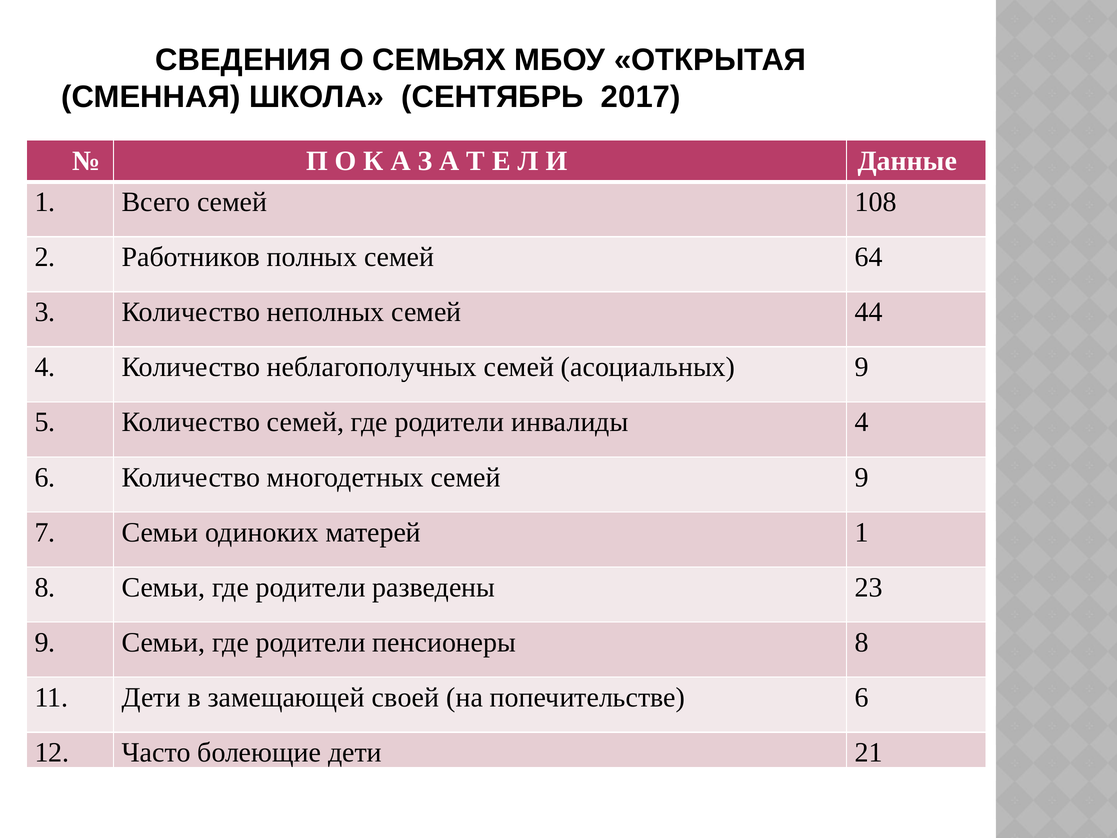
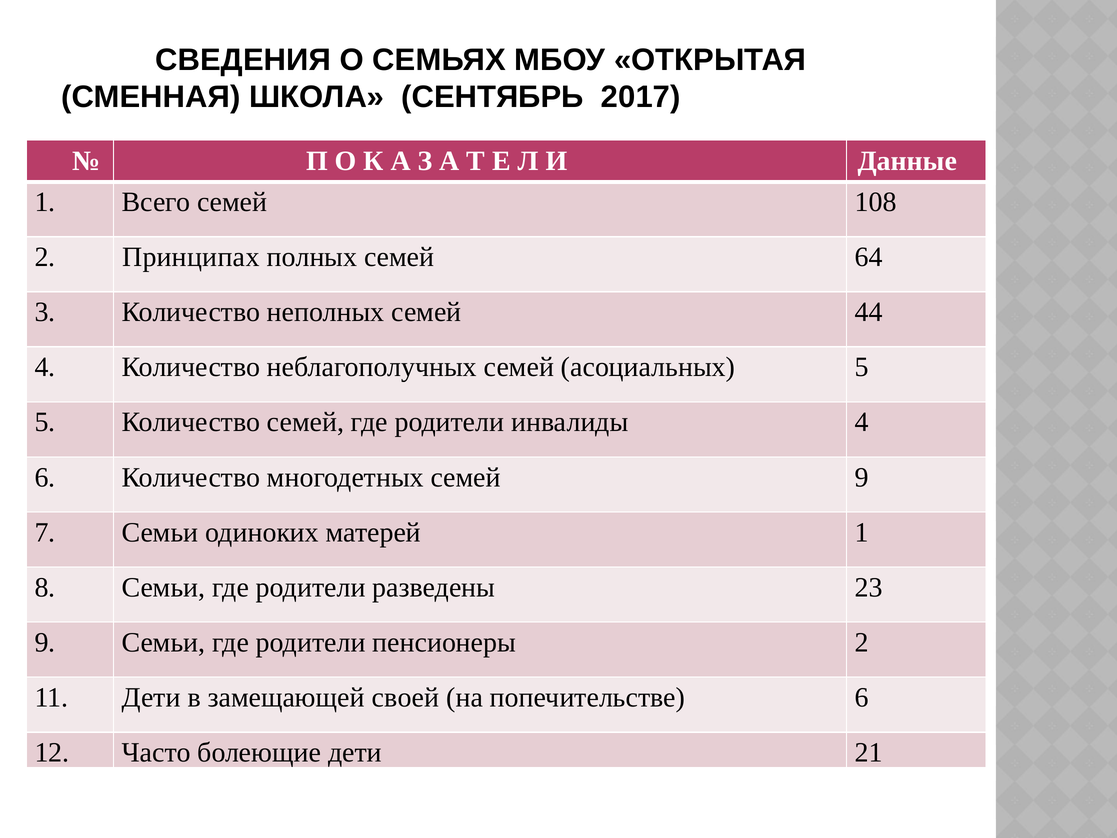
Работников: Работников -> Принципах (191, 257)
асоциальных 9: 9 -> 5 (862, 367)
пенсионеры 8: 8 -> 2 (862, 642)
